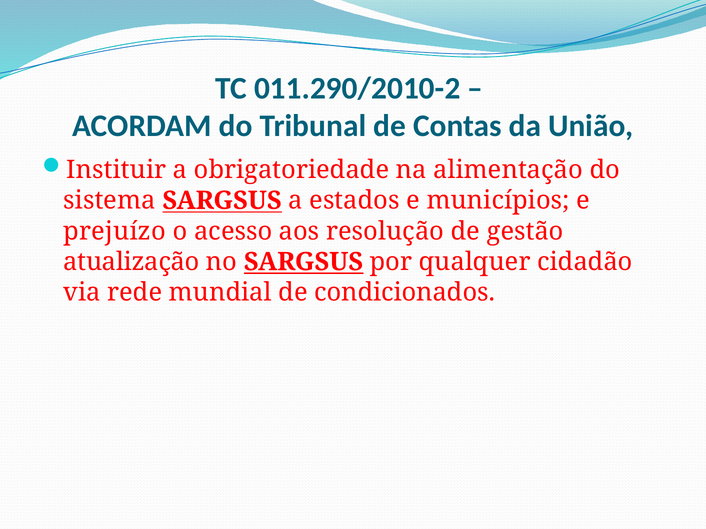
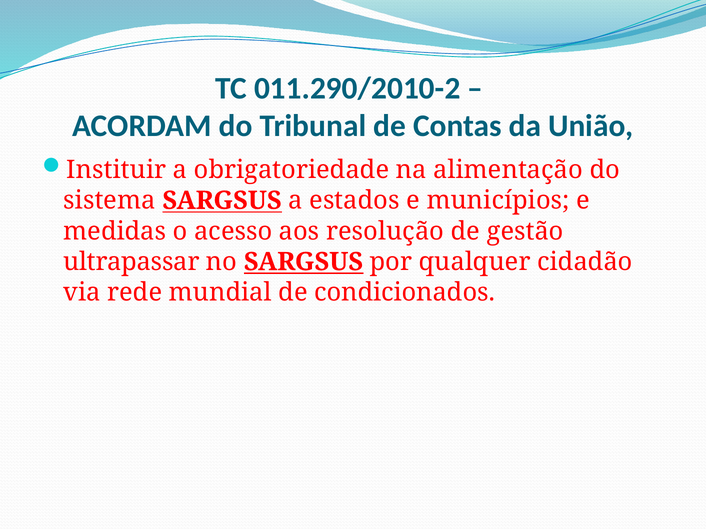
prejuízo: prejuízo -> medidas (115, 231)
atualização: atualização -> ultrapassar (131, 262)
